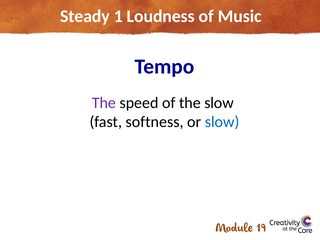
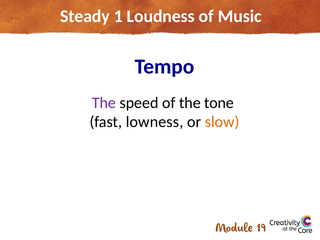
the slow: slow -> tone (219, 103)
softness: softness -> lowness (155, 122)
slow colour: blue -> orange (222, 122)
